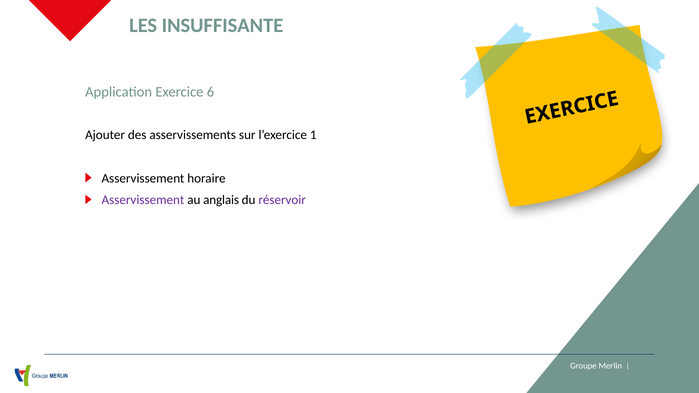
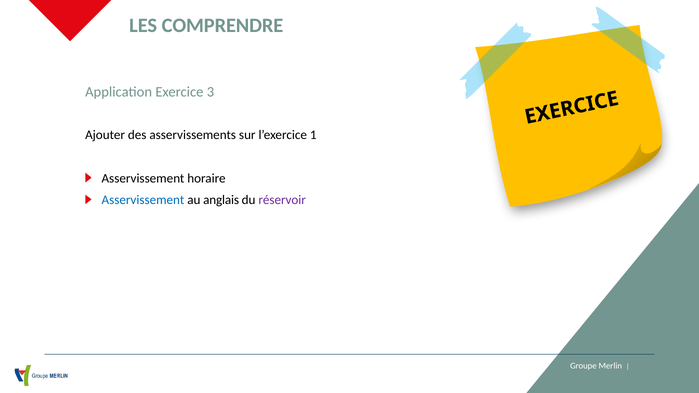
INSUFFISANTE: INSUFFISANTE -> COMPRENDRE (222, 25)
6: 6 -> 3 (210, 92)
Asservissement colour: purple -> blue (143, 200)
